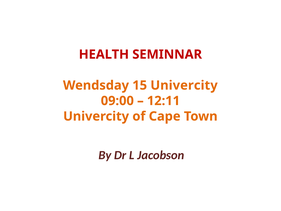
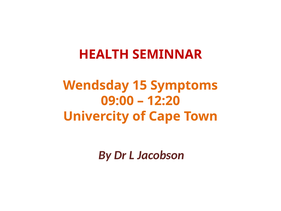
15 Univercity: Univercity -> Symptoms (184, 85)
12:11: 12:11 -> 12:20 (163, 101)
